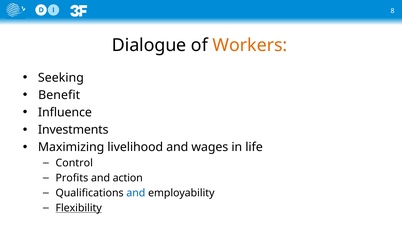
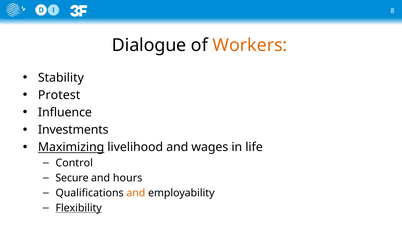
Seeking: Seeking -> Stability (61, 78)
Benefit: Benefit -> Protest (59, 95)
Maximizing underline: none -> present (71, 147)
Profits: Profits -> Secure (72, 178)
action: action -> hours (128, 178)
and colour: blue -> orange (136, 193)
